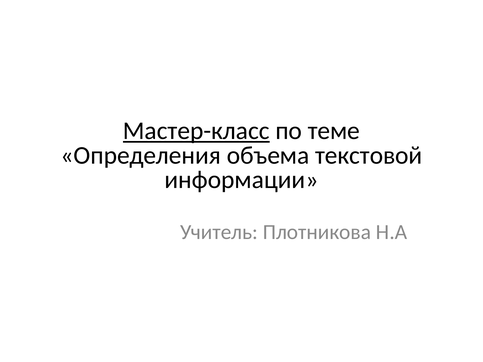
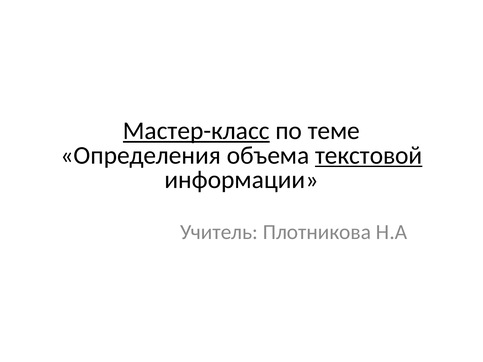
текстовой underline: none -> present (369, 155)
